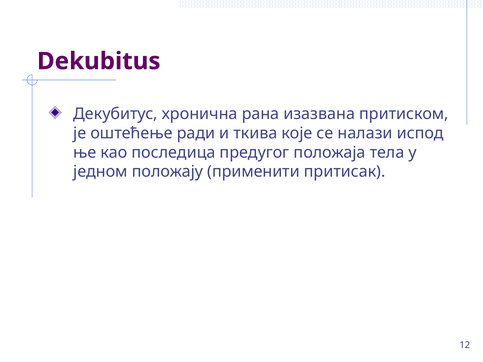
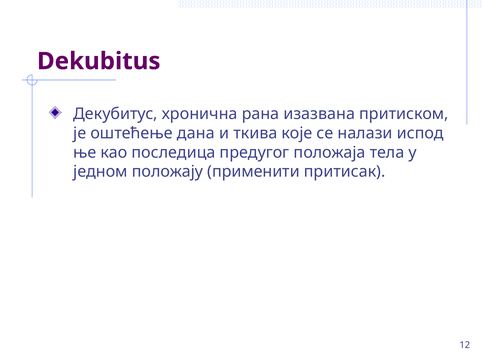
ради: ради -> дана (196, 133)
